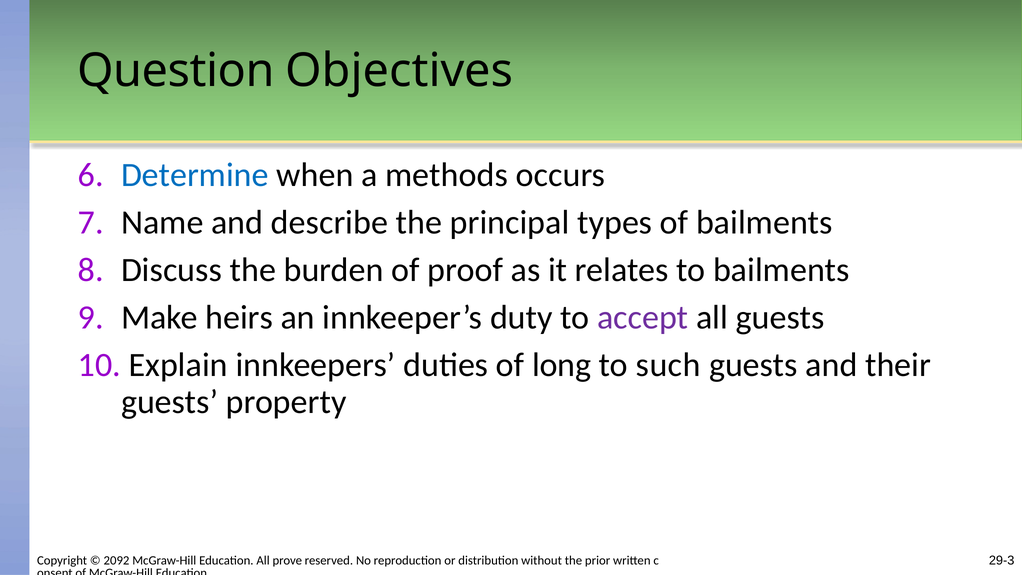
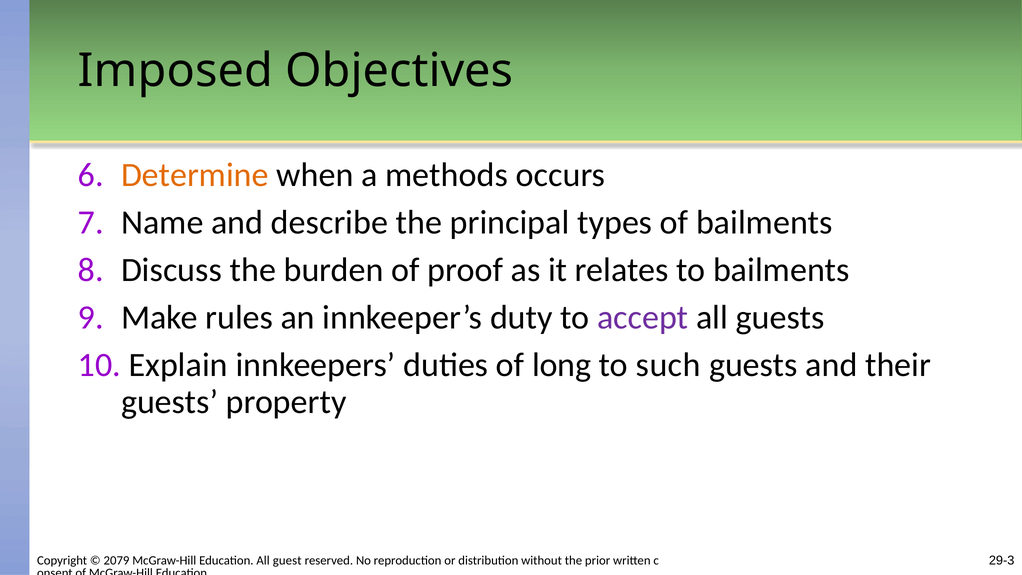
Question: Question -> Imposed (176, 71)
Determine colour: blue -> orange (195, 175)
heirs: heirs -> rules (239, 317)
2092: 2092 -> 2079 (117, 560)
prove: prove -> guest (287, 560)
